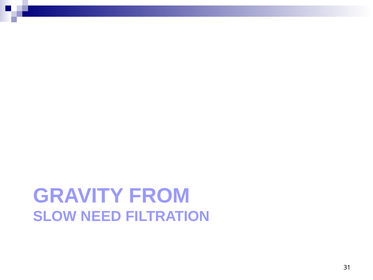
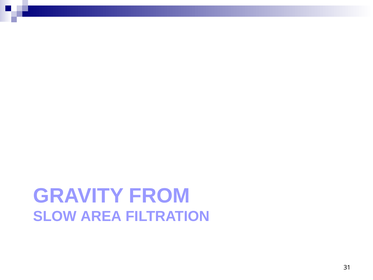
NEED: NEED -> AREA (101, 216)
